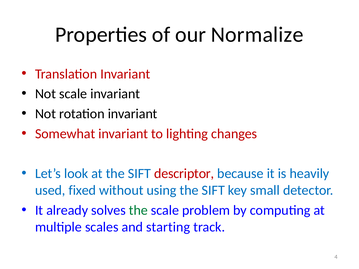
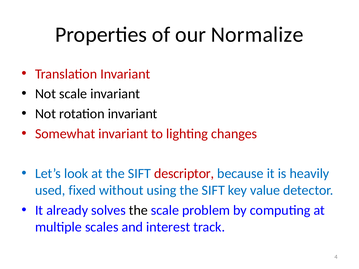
small: small -> value (265, 191)
the colour: green -> black (138, 210)
starting: starting -> interest (168, 227)
